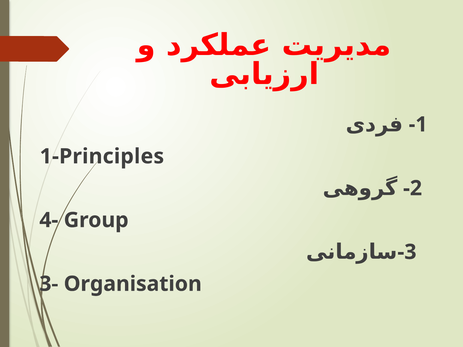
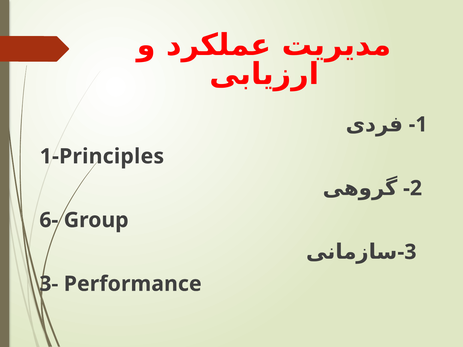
4-: 4- -> 6- (49, 220)
Organisation: Organisation -> Performance (133, 284)
